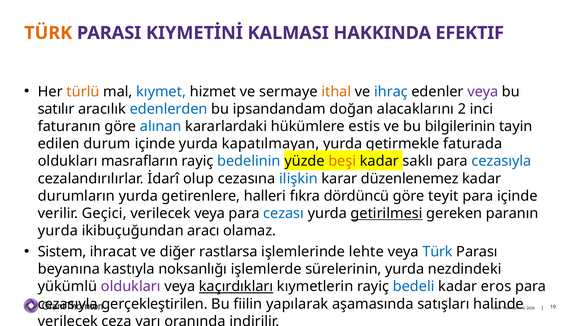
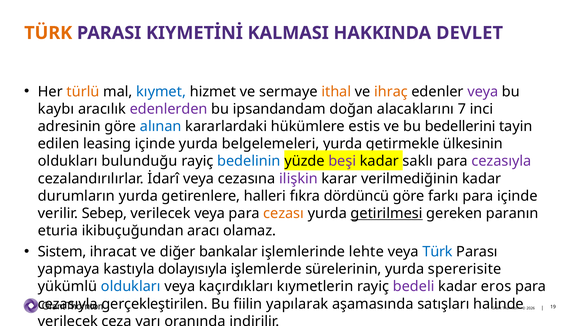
EFEKTIF: EFEKTIF -> DEVLET (470, 33)
ihraç colour: blue -> orange (391, 92)
satılır: satılır -> kaybı (56, 109)
edenlerden colour: blue -> purple (169, 109)
2: 2 -> 7 (462, 109)
faturanın: faturanın -> adresinin (69, 127)
bilgilerinin: bilgilerinin -> bedellerini (460, 127)
durum: durum -> leasing (107, 144)
kapatılmayan: kapatılmayan -> belgelemeleri (271, 144)
faturada: faturada -> ülkesinin (473, 144)
masrafların: masrafların -> bulunduğu (139, 161)
beşi colour: orange -> purple (342, 161)
cezasıyla colour: blue -> purple (501, 161)
İdarî olup: olup -> veya (199, 179)
ilişkin colour: blue -> purple (298, 179)
düzenlenemez: düzenlenemez -> verilmediğinin (410, 179)
teyit: teyit -> farkı (443, 196)
Geçici: Geçici -> Sebep (104, 214)
cezası colour: blue -> orange (284, 214)
yurda: yurda -> eturia (58, 231)
rastlarsa: rastlarsa -> bankalar (228, 252)
beyanına: beyanına -> yapmaya (69, 269)
noksanlığı: noksanlığı -> dolayısıyla (193, 269)
nezdindeki: nezdindeki -> spererisite (465, 269)
oldukları colour: purple -> blue (131, 287)
kaçırdıkları underline: present -> none (236, 287)
bedeli colour: blue -> purple (414, 287)
